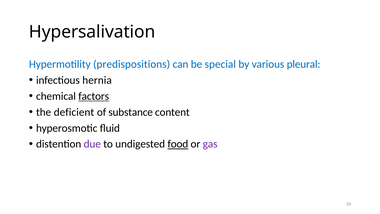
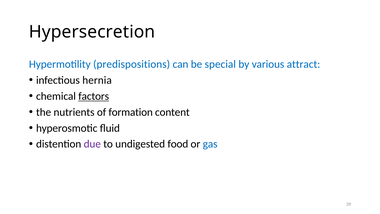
Hypersalivation: Hypersalivation -> Hypersecretion (92, 32)
pleural: pleural -> attract (304, 64)
deficient: deficient -> nutrients (74, 112)
substance: substance -> formation (131, 112)
food underline: present -> none (178, 144)
gas colour: purple -> blue (210, 144)
